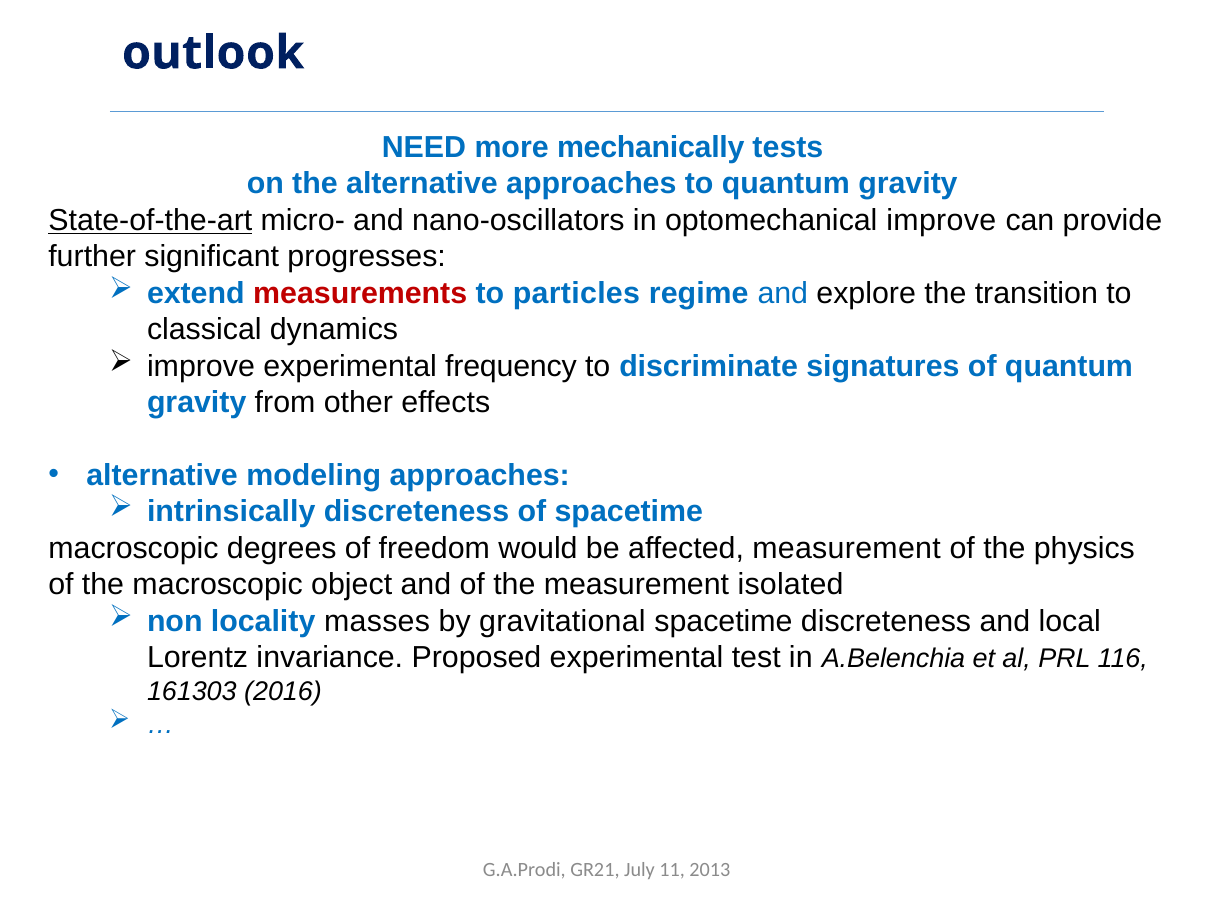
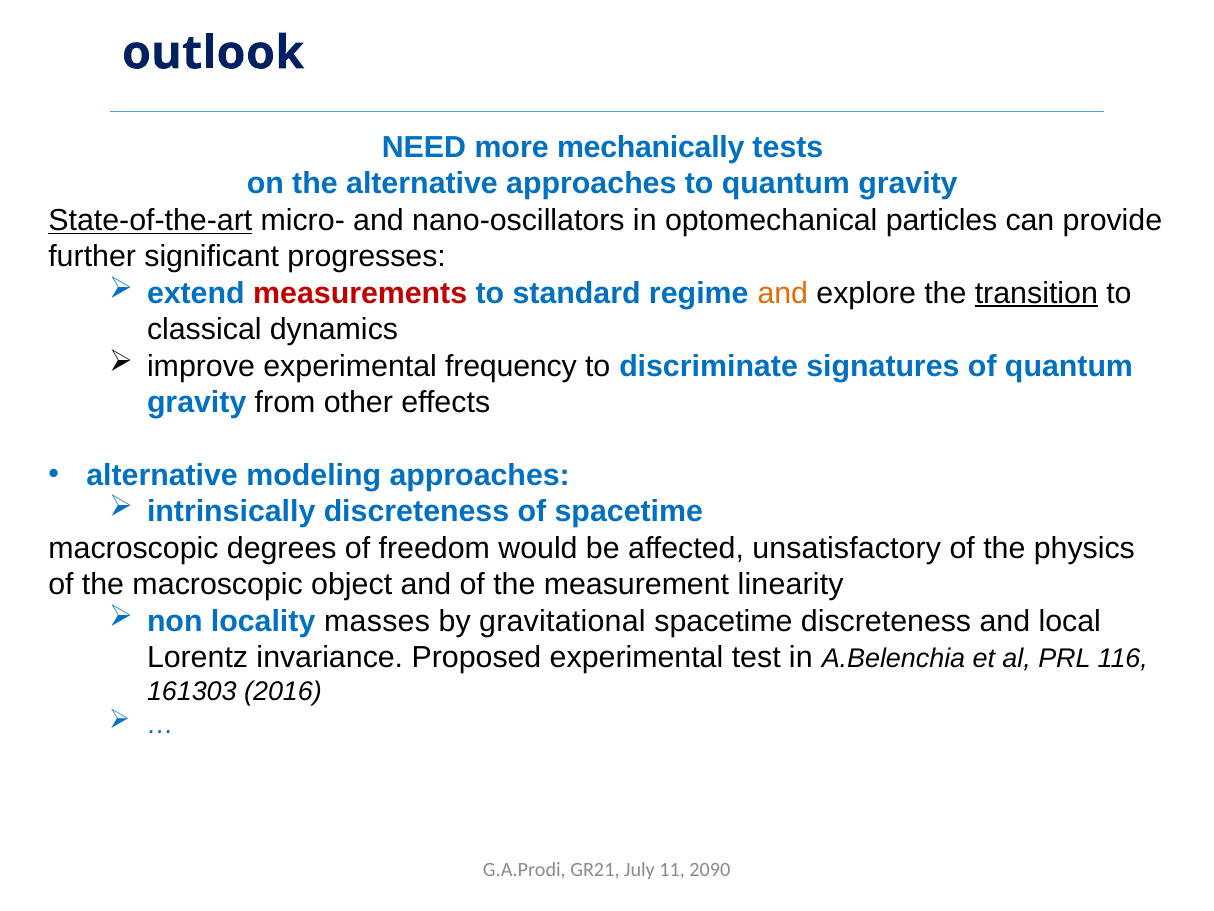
optomechanical improve: improve -> particles (942, 220)
particles: particles -> standard (577, 293)
and colour: blue -> orange (783, 293)
transition underline: none -> present (1036, 293)
affected measurement: measurement -> unsatisfactory (847, 548)
isolated: isolated -> linearity (791, 584)
2013: 2013 -> 2090 (710, 869)
